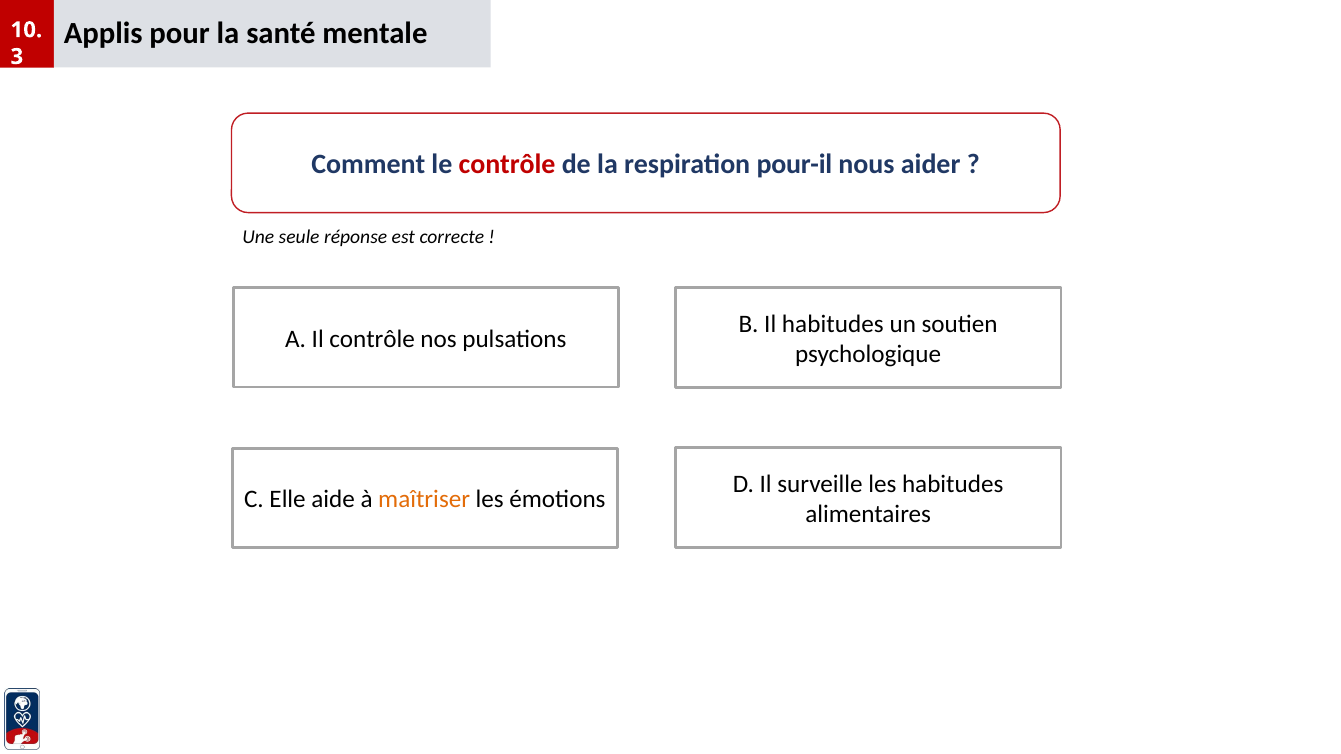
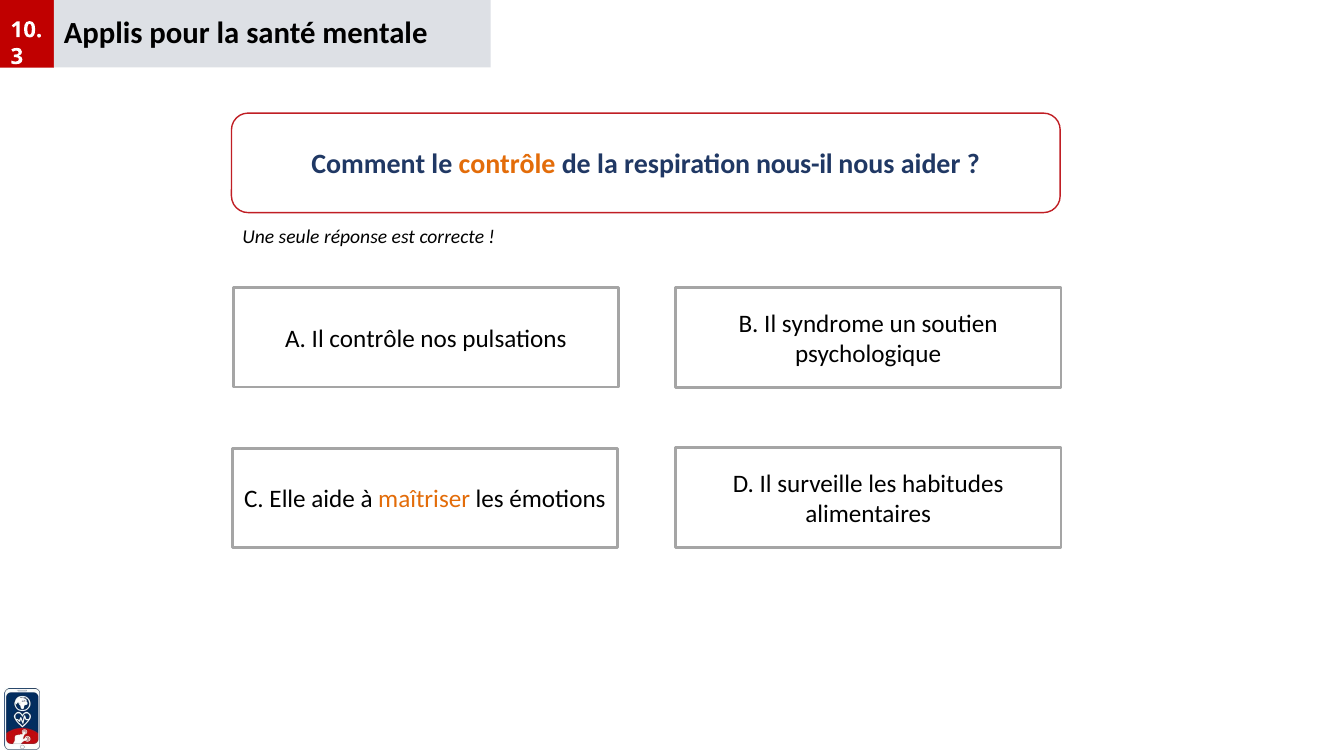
contrôle colour: red -> orange (507, 165)
pour-il: pour-il -> nous-il (794, 165)
Il habitudes: habitudes -> syndrome (833, 324)
